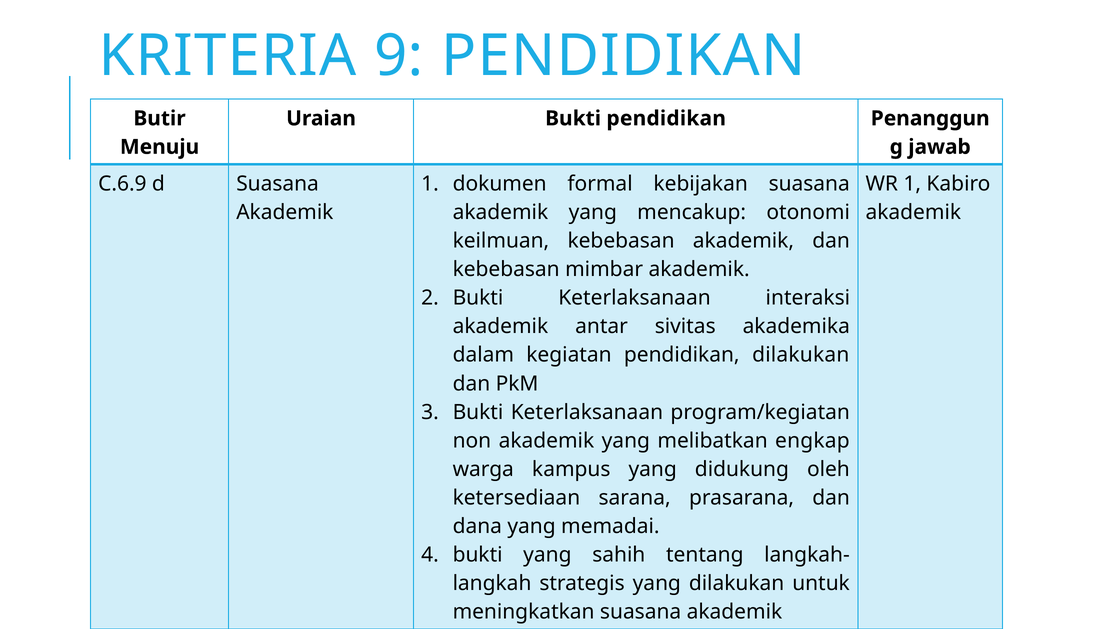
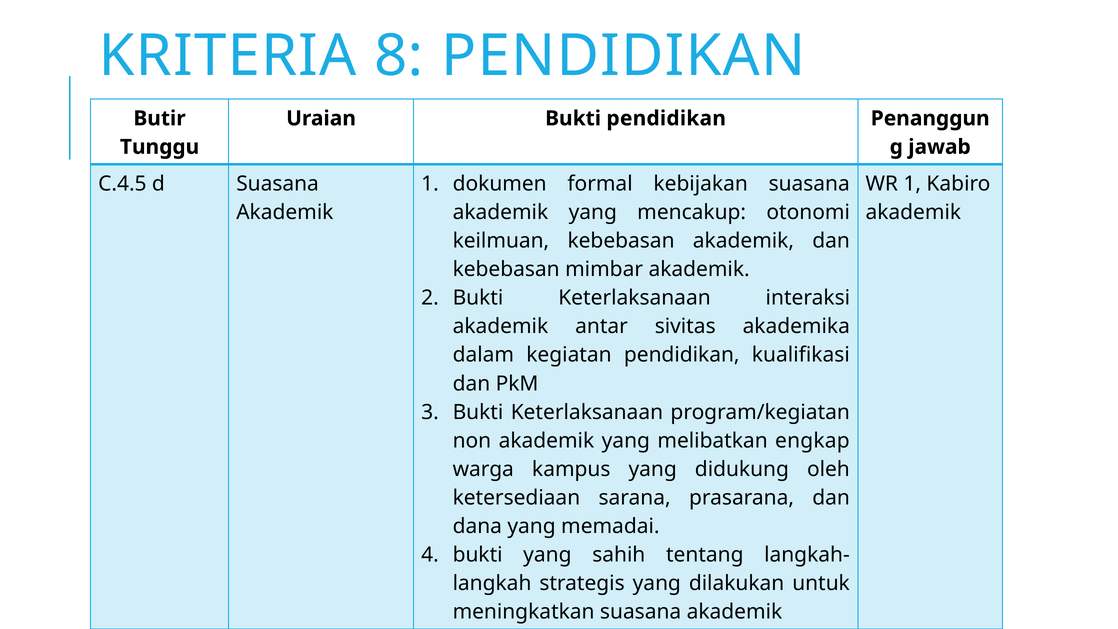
9: 9 -> 8 (399, 56)
Menuju: Menuju -> Tunggu (160, 147)
C.6.9: C.6.9 -> C.4.5 (122, 184)
pendidikan dilakukan: dilakukan -> kualifikasi (801, 355)
